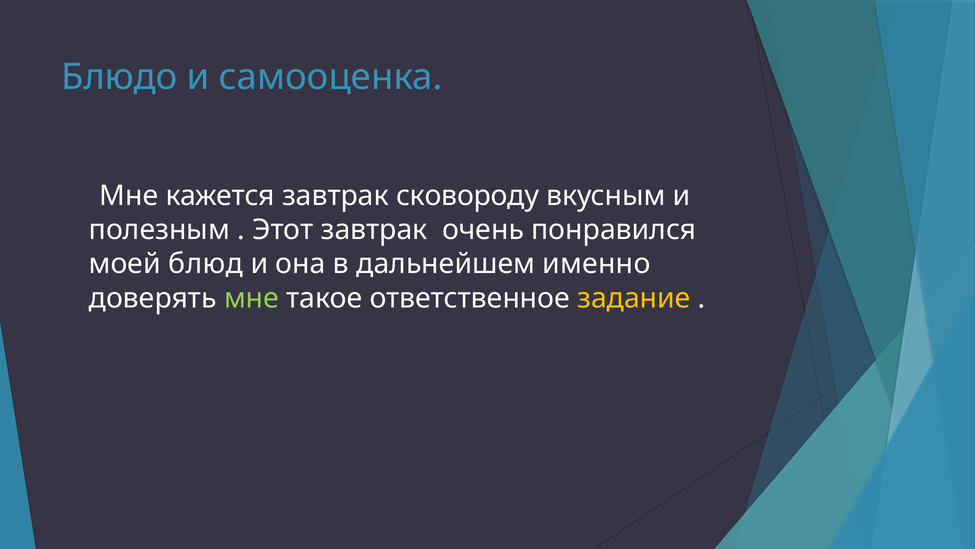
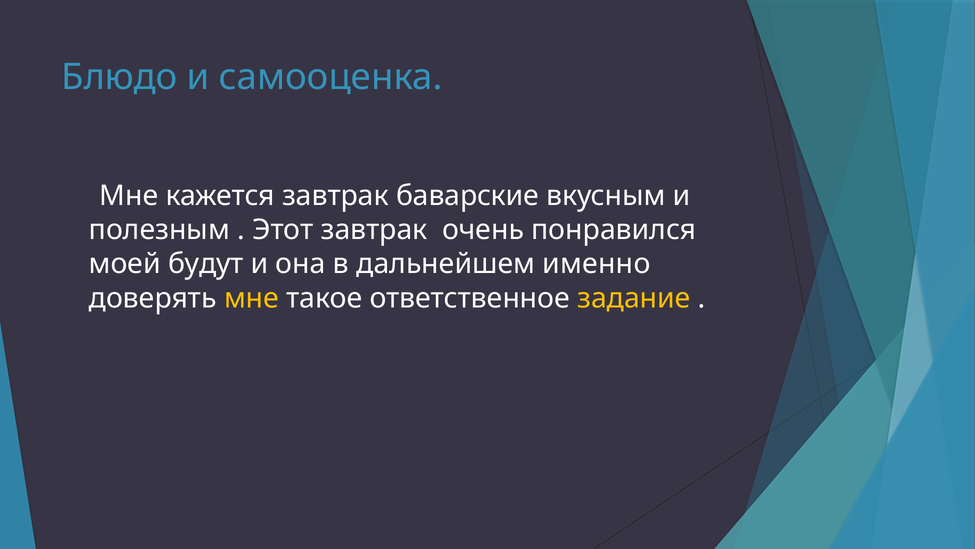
сковороду: сковороду -> баварские (468, 196)
блюд: блюд -> будут (206, 264)
мне colour: light green -> yellow (251, 298)
